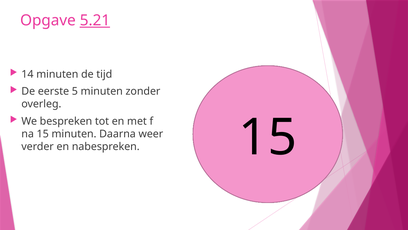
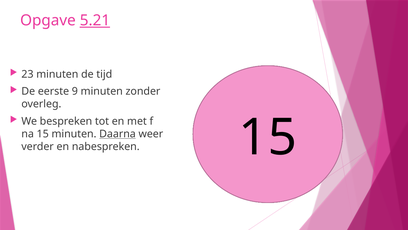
14: 14 -> 23 (27, 74)
5: 5 -> 9 (75, 91)
Daarna underline: none -> present (118, 134)
